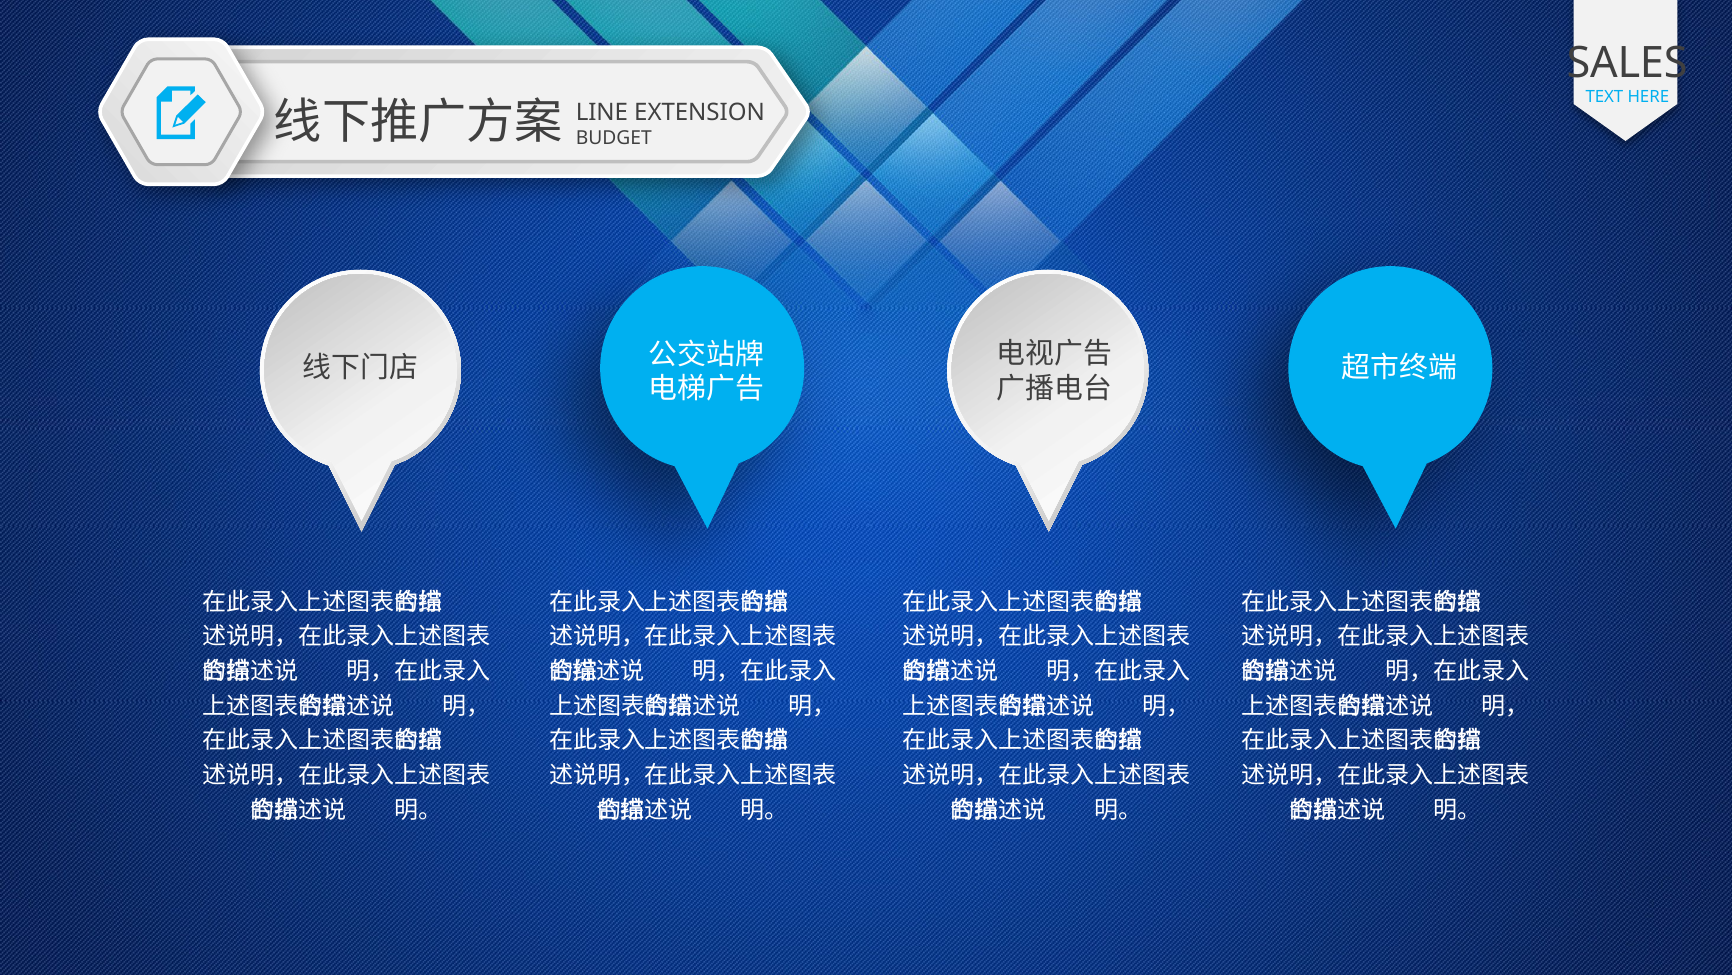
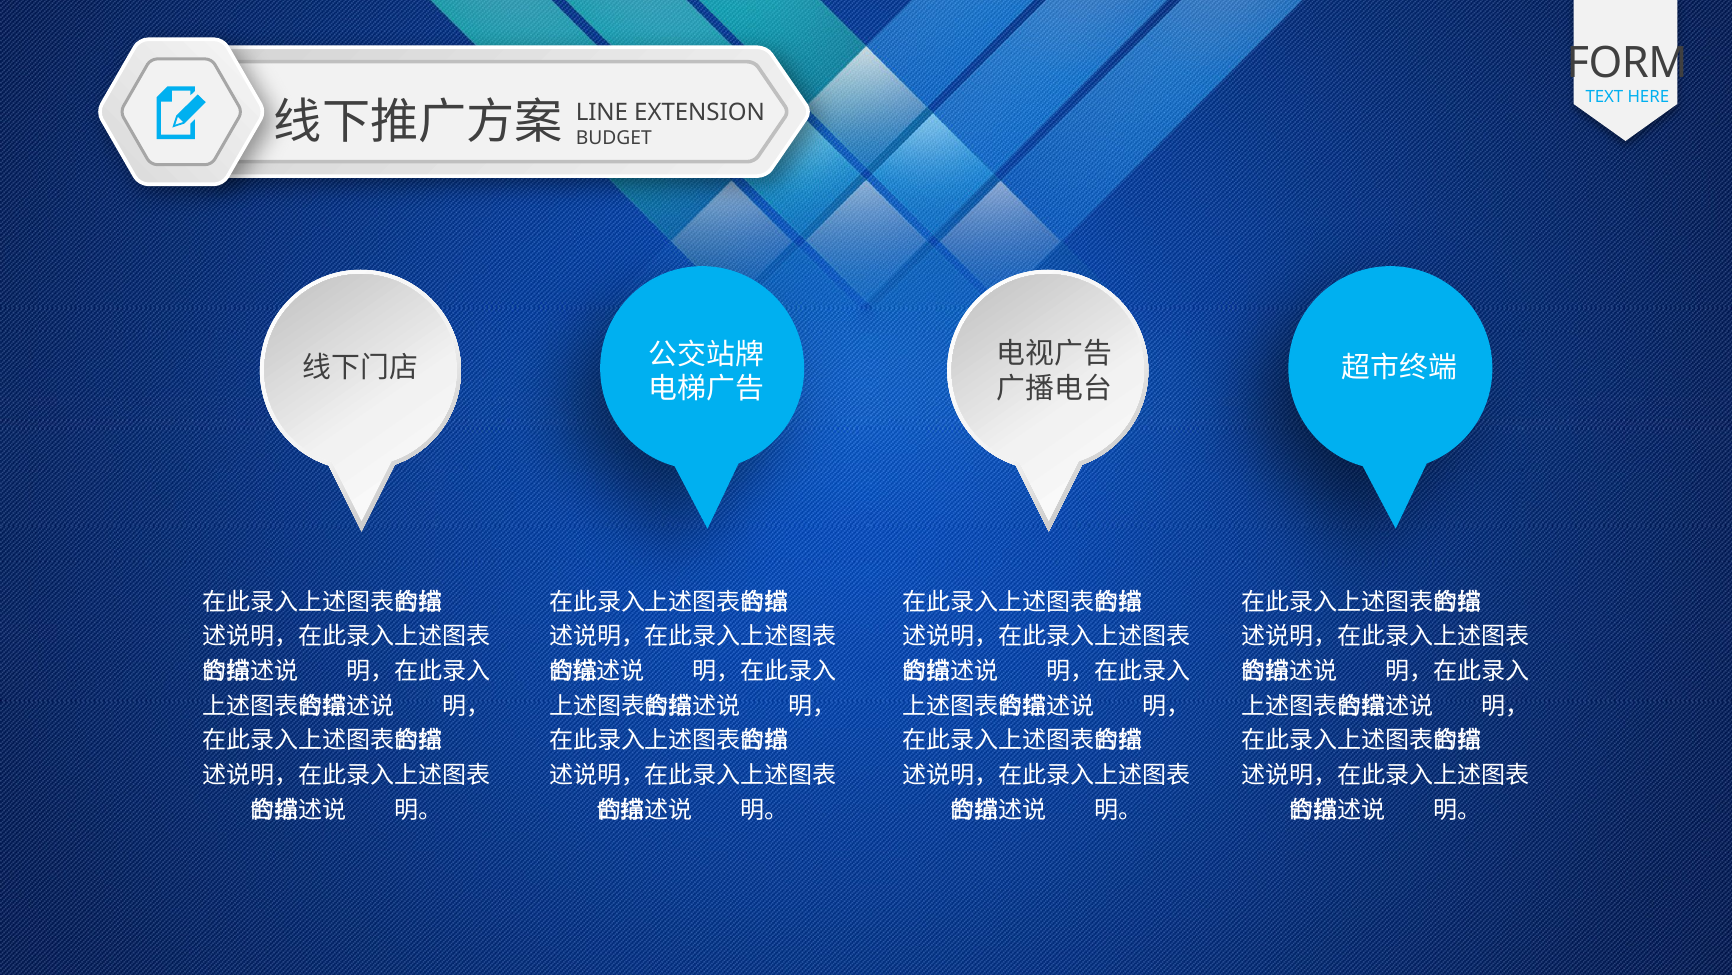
SALES: SALES -> FORM (1627, 63)
